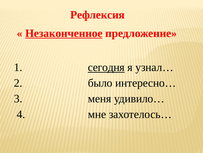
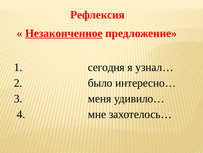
сегодня underline: present -> none (106, 67)
